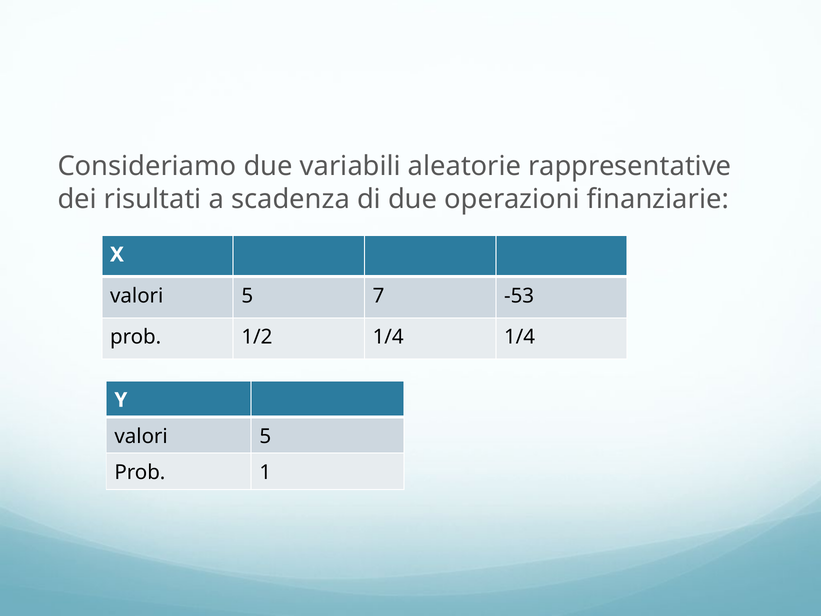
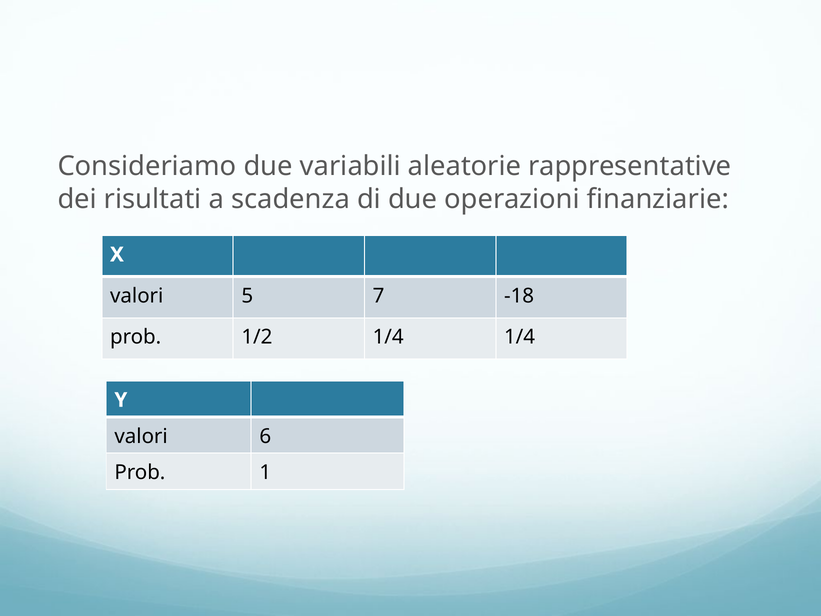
-53: -53 -> -18 (519, 296)
5: 5 -> 6 (265, 436)
